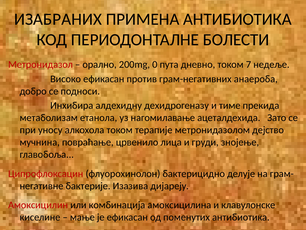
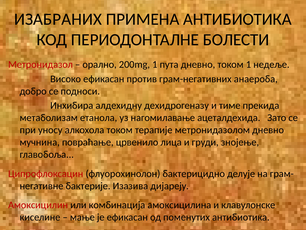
200mg 0: 0 -> 1 (155, 64)
током 7: 7 -> 1 (248, 64)
метронидазолом дејство: дејство -> дневно (268, 130)
